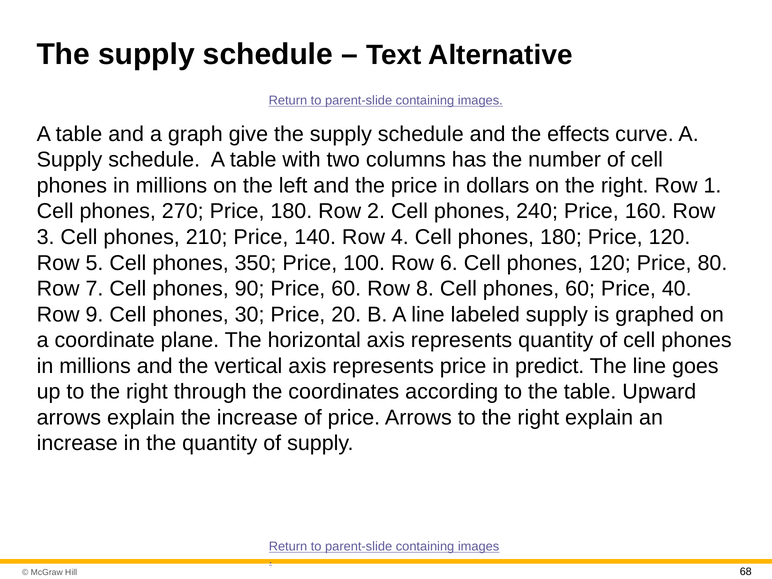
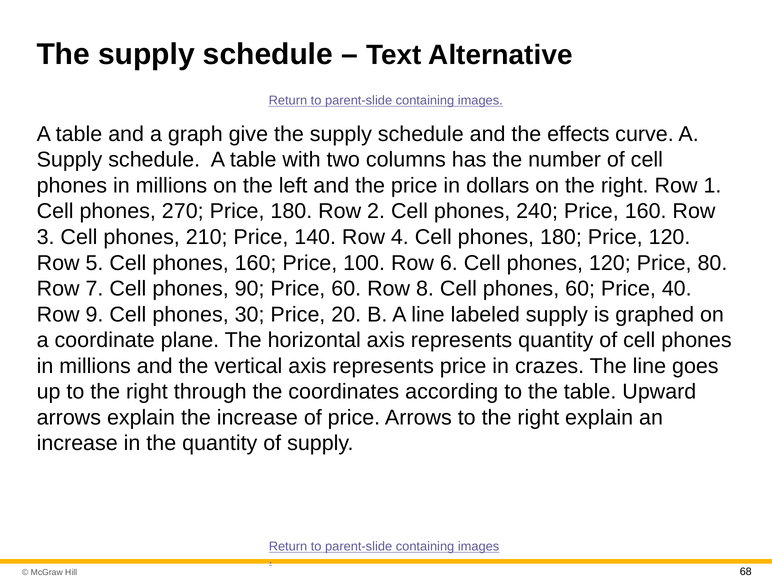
phones 350: 350 -> 160 (256, 263)
predict: predict -> crazes (550, 366)
